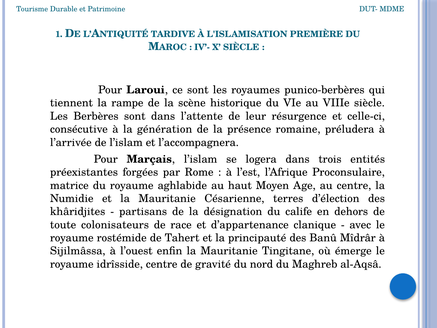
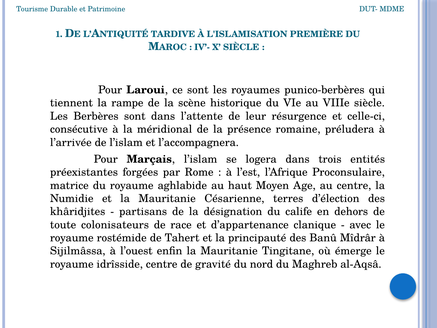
génération: génération -> méridional (165, 129)
